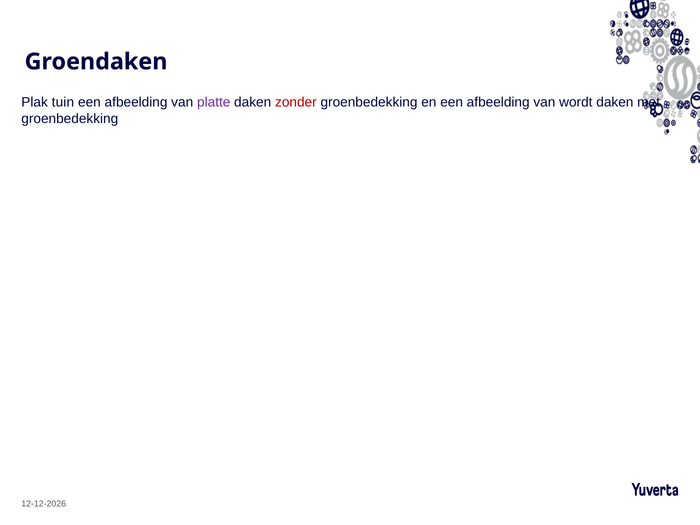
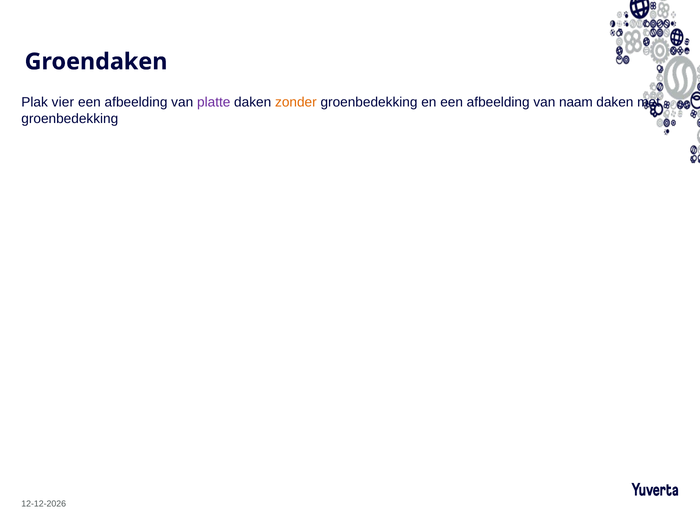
tuin: tuin -> vier (63, 102)
zonder colour: red -> orange (296, 102)
wordt: wordt -> naam (576, 102)
